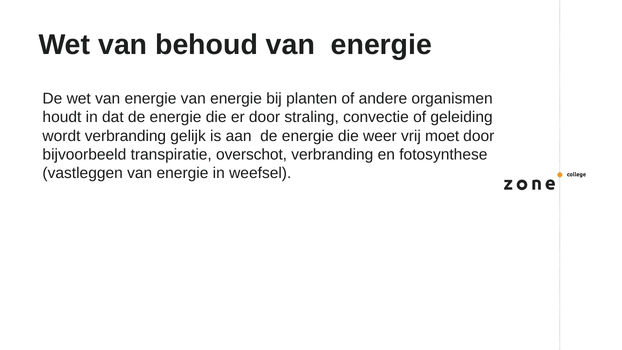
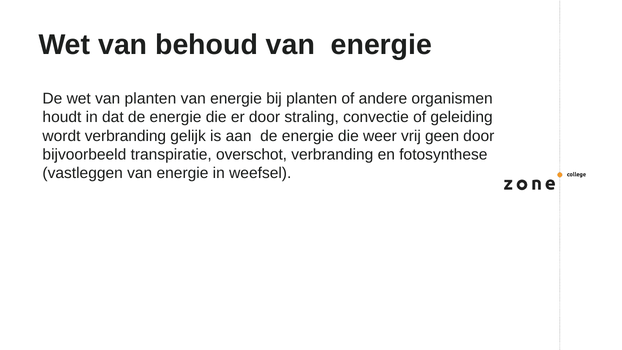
wet van energie: energie -> planten (150, 99)
moet: moet -> geen (442, 136)
